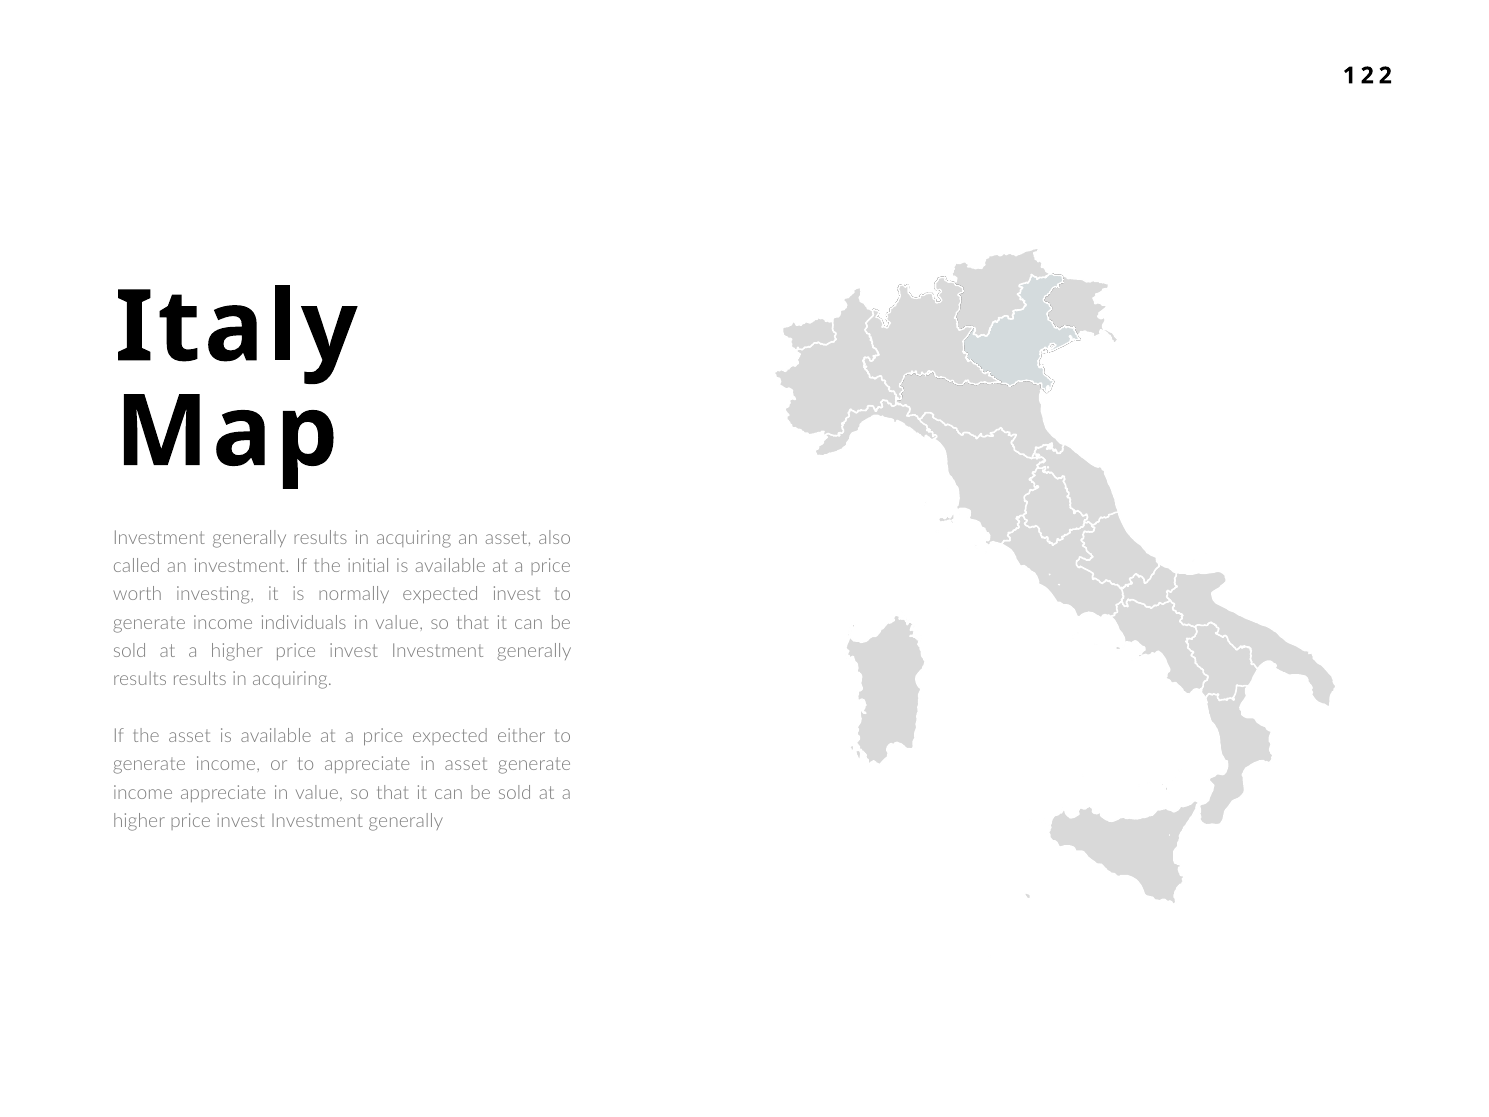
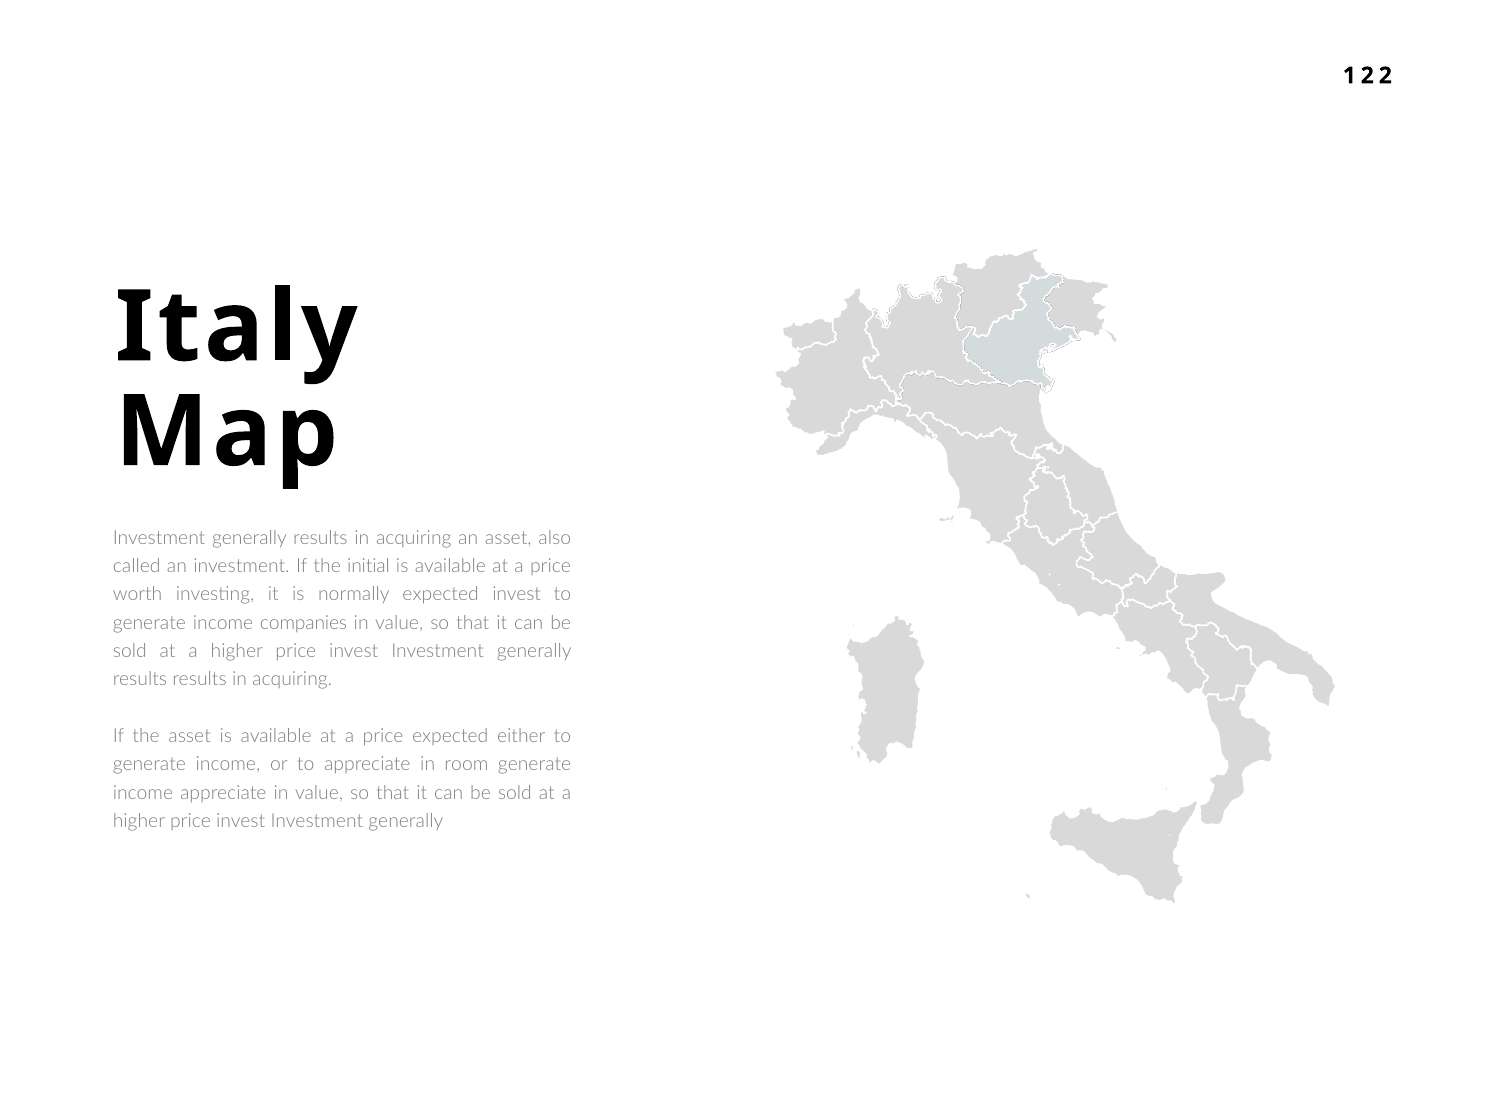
individuals: individuals -> companies (304, 623)
in asset: asset -> room (466, 764)
